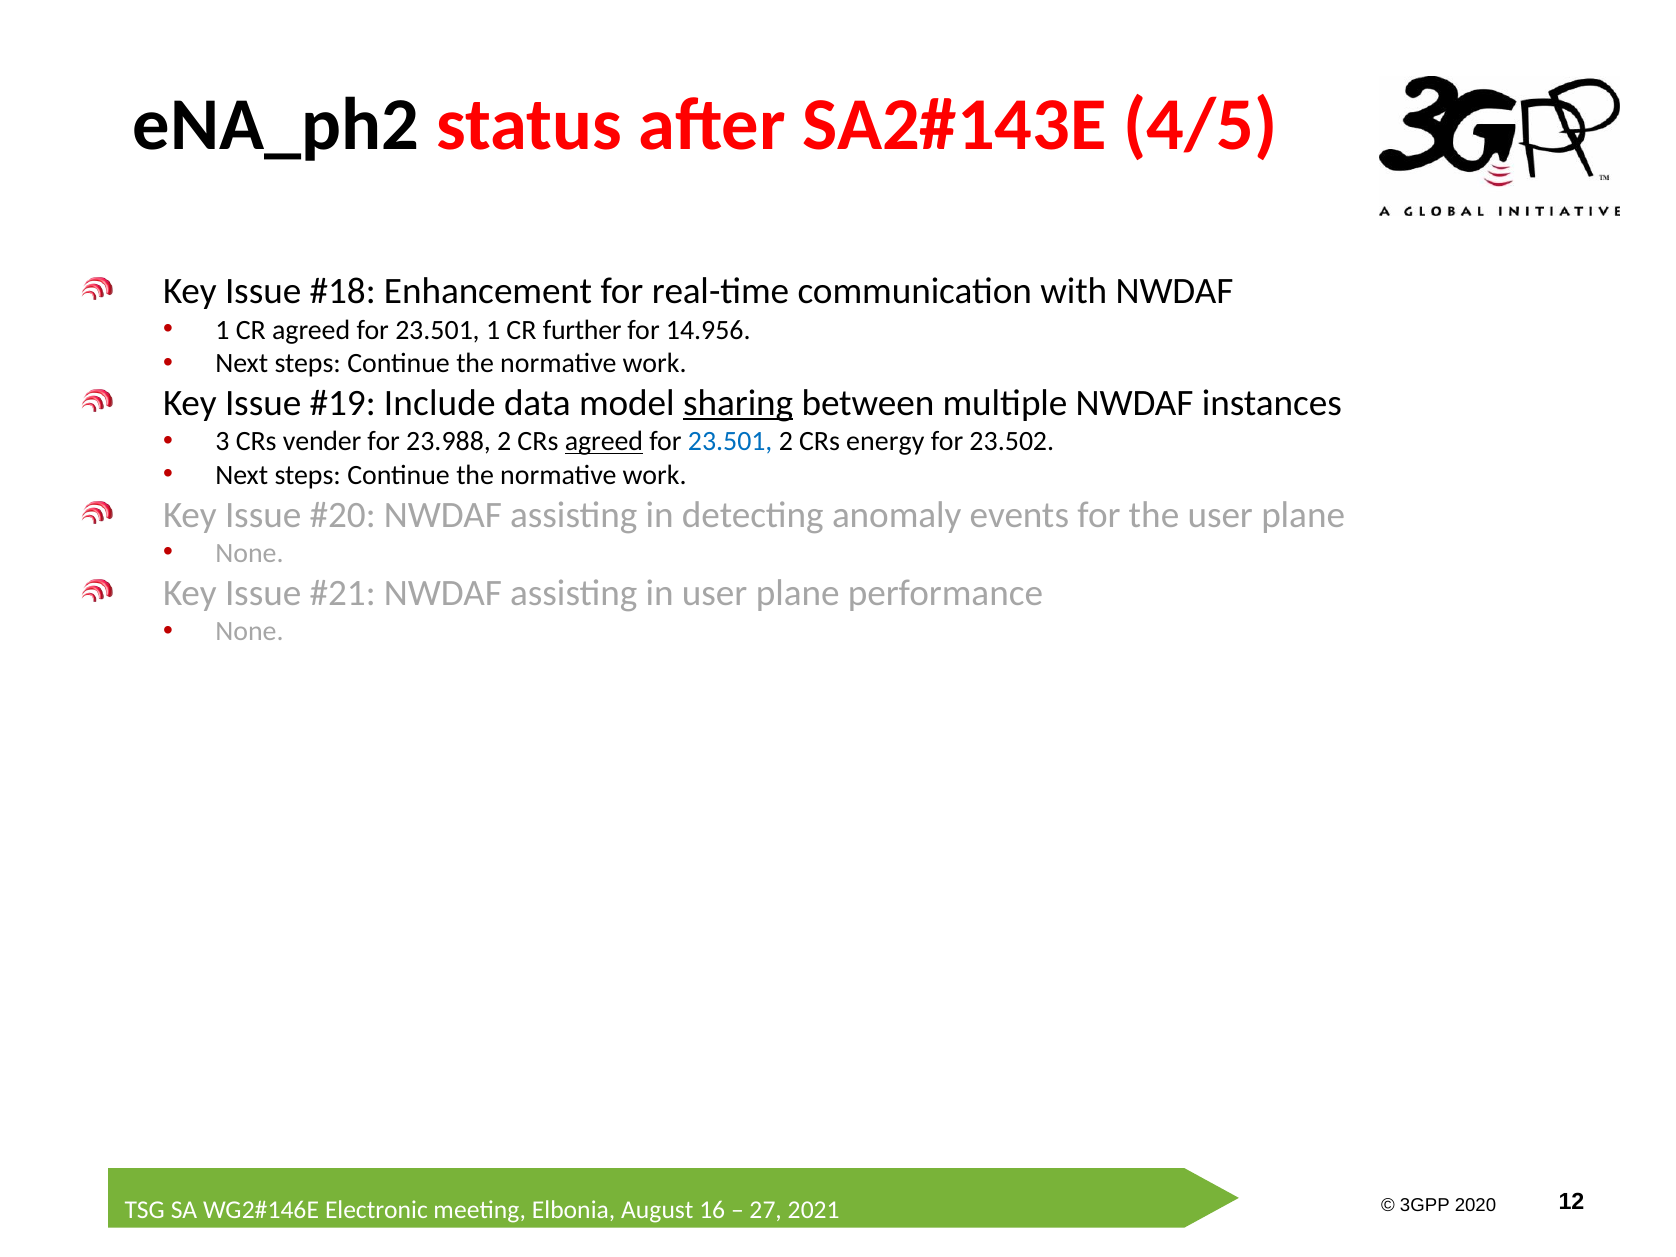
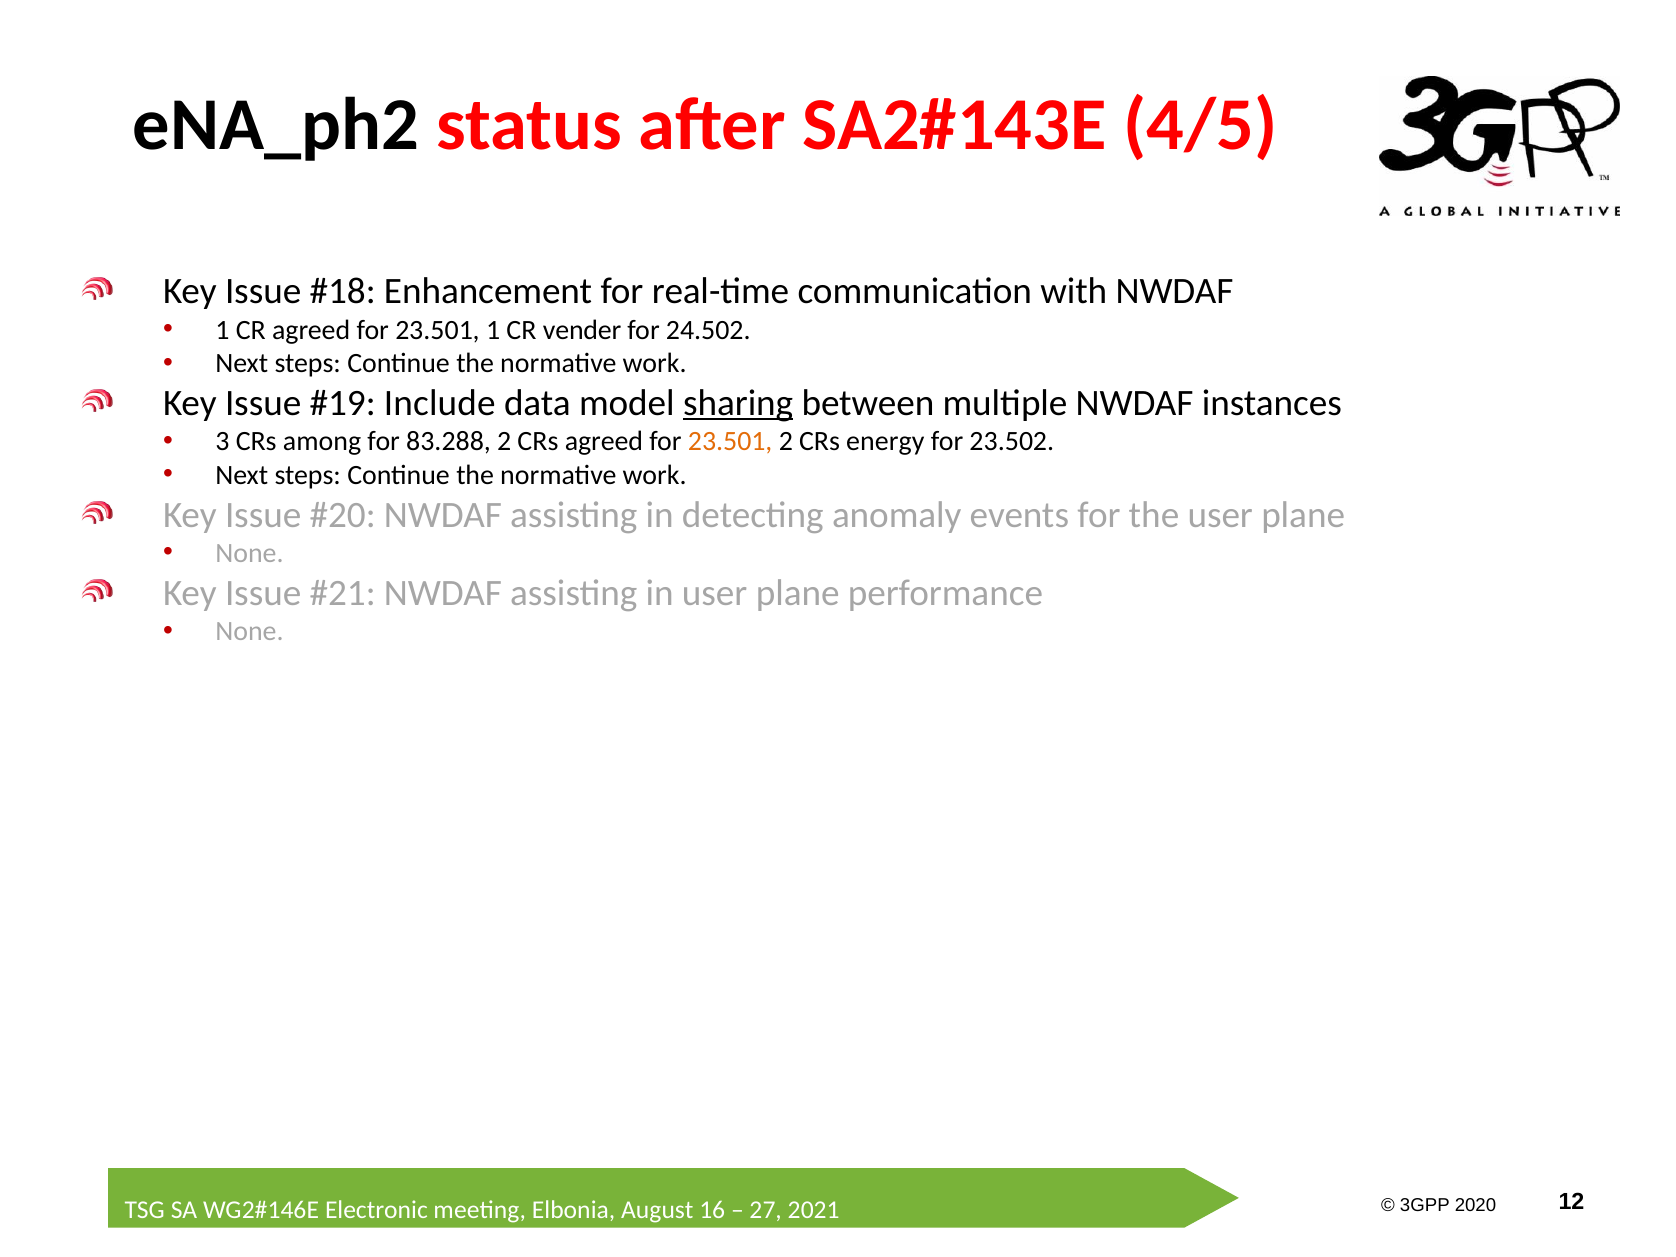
further: further -> vender (582, 330)
14.956: 14.956 -> 24.502 (708, 330)
vender: vender -> among (322, 442)
23.988: 23.988 -> 83.288 (449, 442)
agreed underline: present -> none (604, 442)
23.501 colour: blue -> orange (730, 442)
